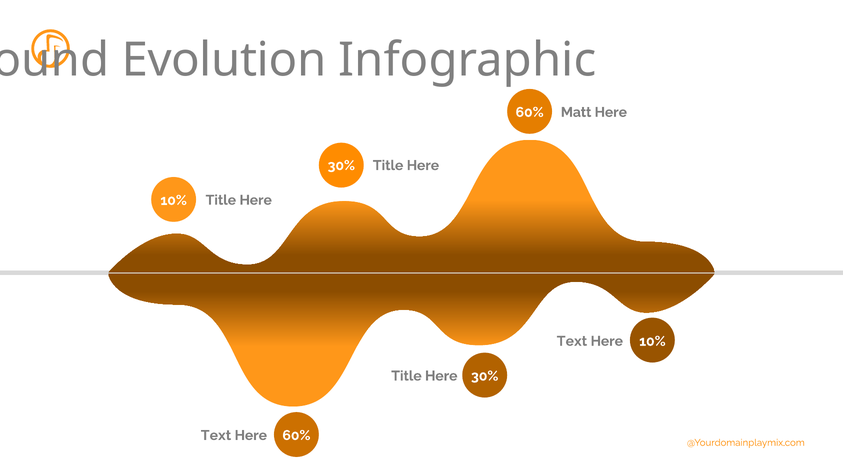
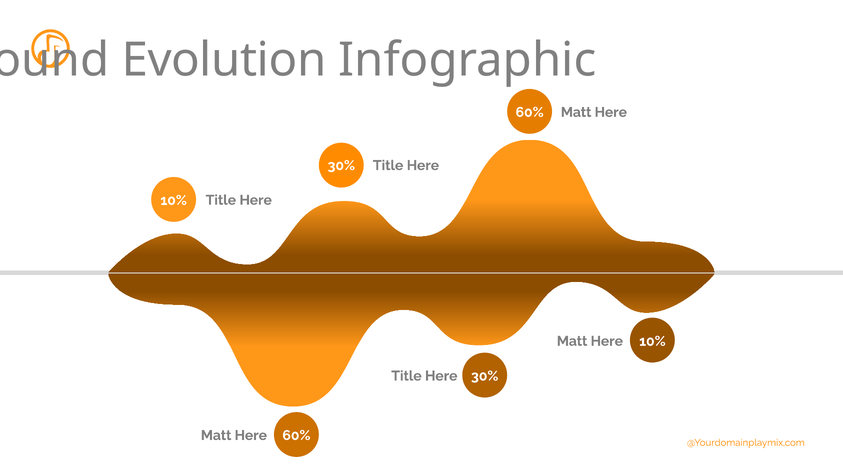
Text: Text -> Matt (572, 341)
Text: Text -> Matt (216, 436)
